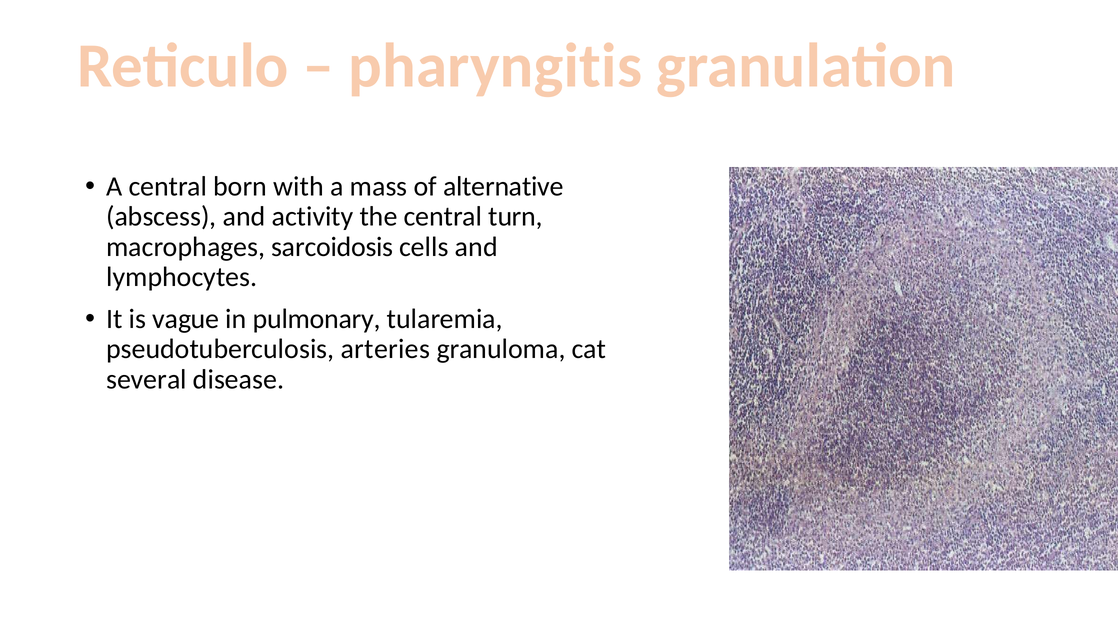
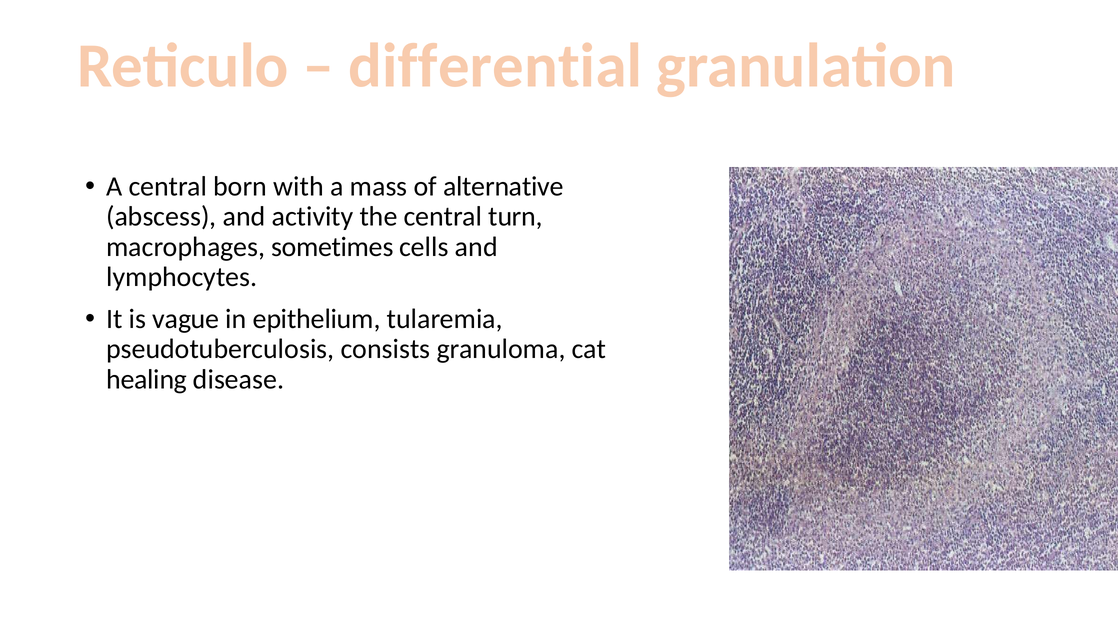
pharyngitis: pharyngitis -> differential (495, 66)
sarcoidosis: sarcoidosis -> sometimes (332, 247)
pulmonary: pulmonary -> epithelium (317, 319)
arteries: arteries -> consists (386, 349)
several: several -> healing (147, 379)
